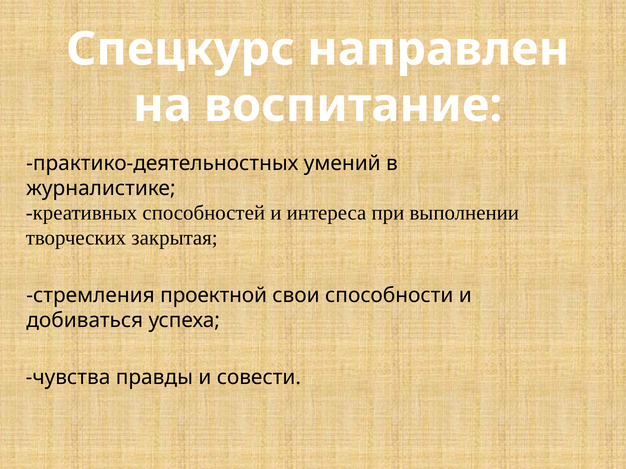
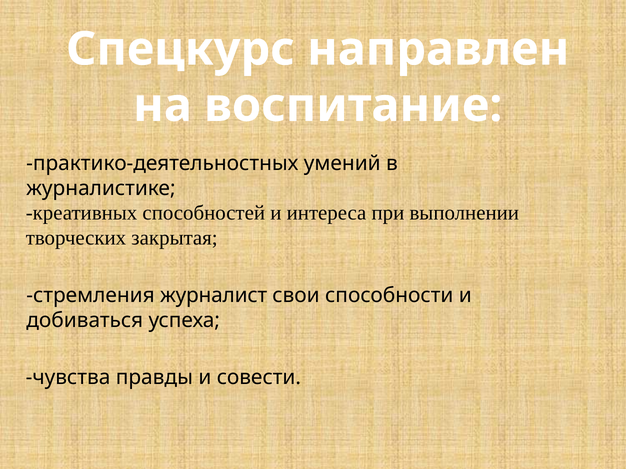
проектной: проектной -> журналист (214, 296)
